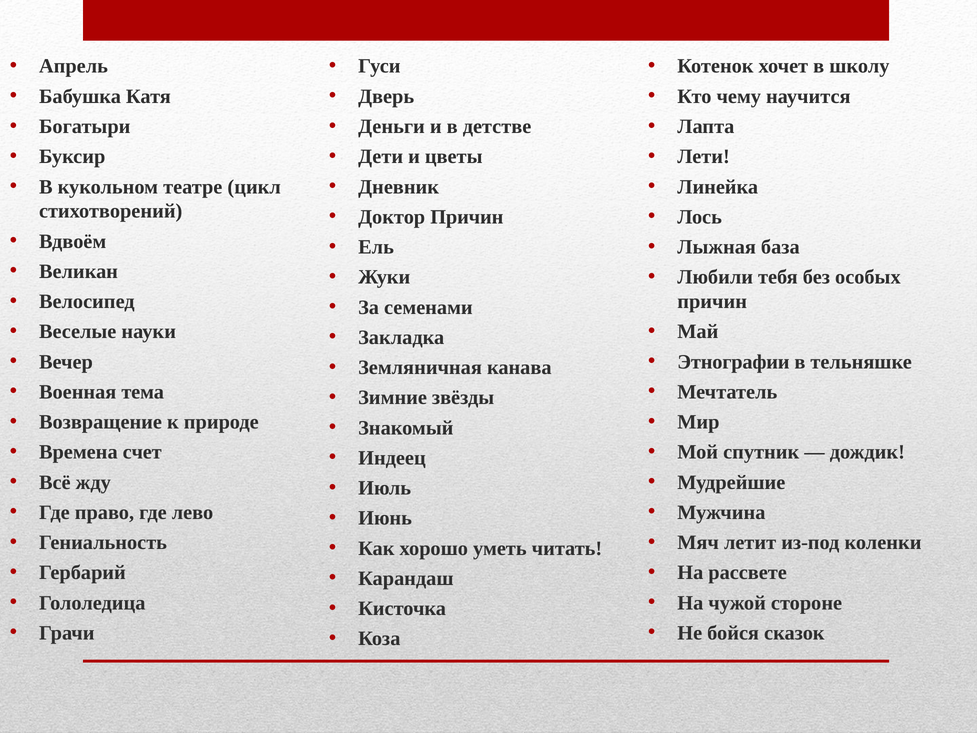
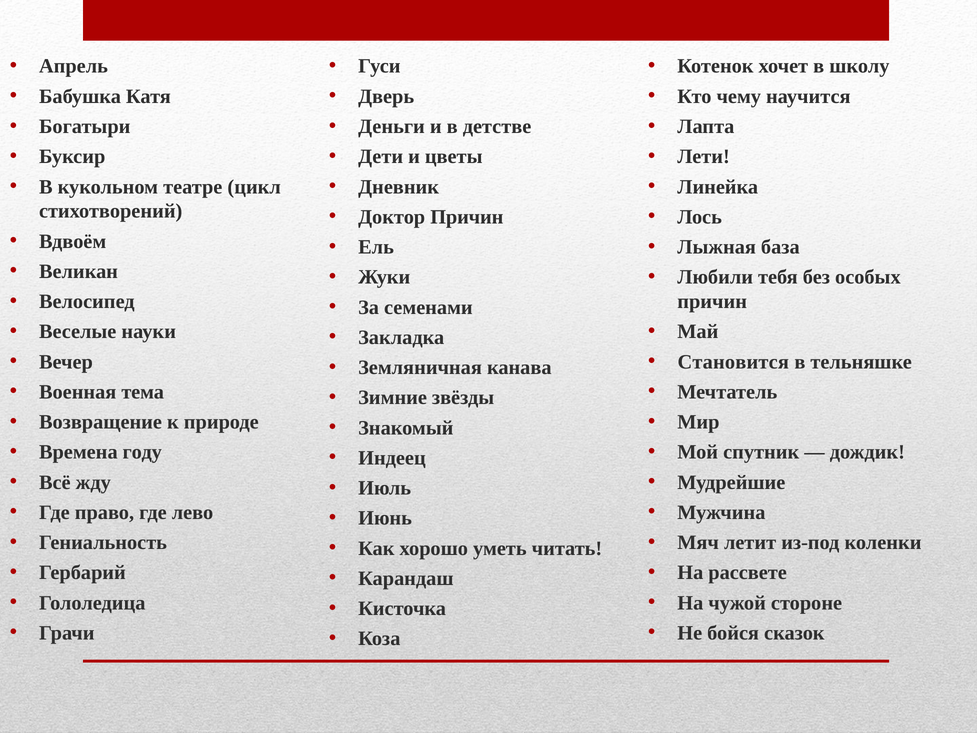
Этнографии: Этнографии -> Становится (733, 362)
счет: счет -> году (142, 452)
